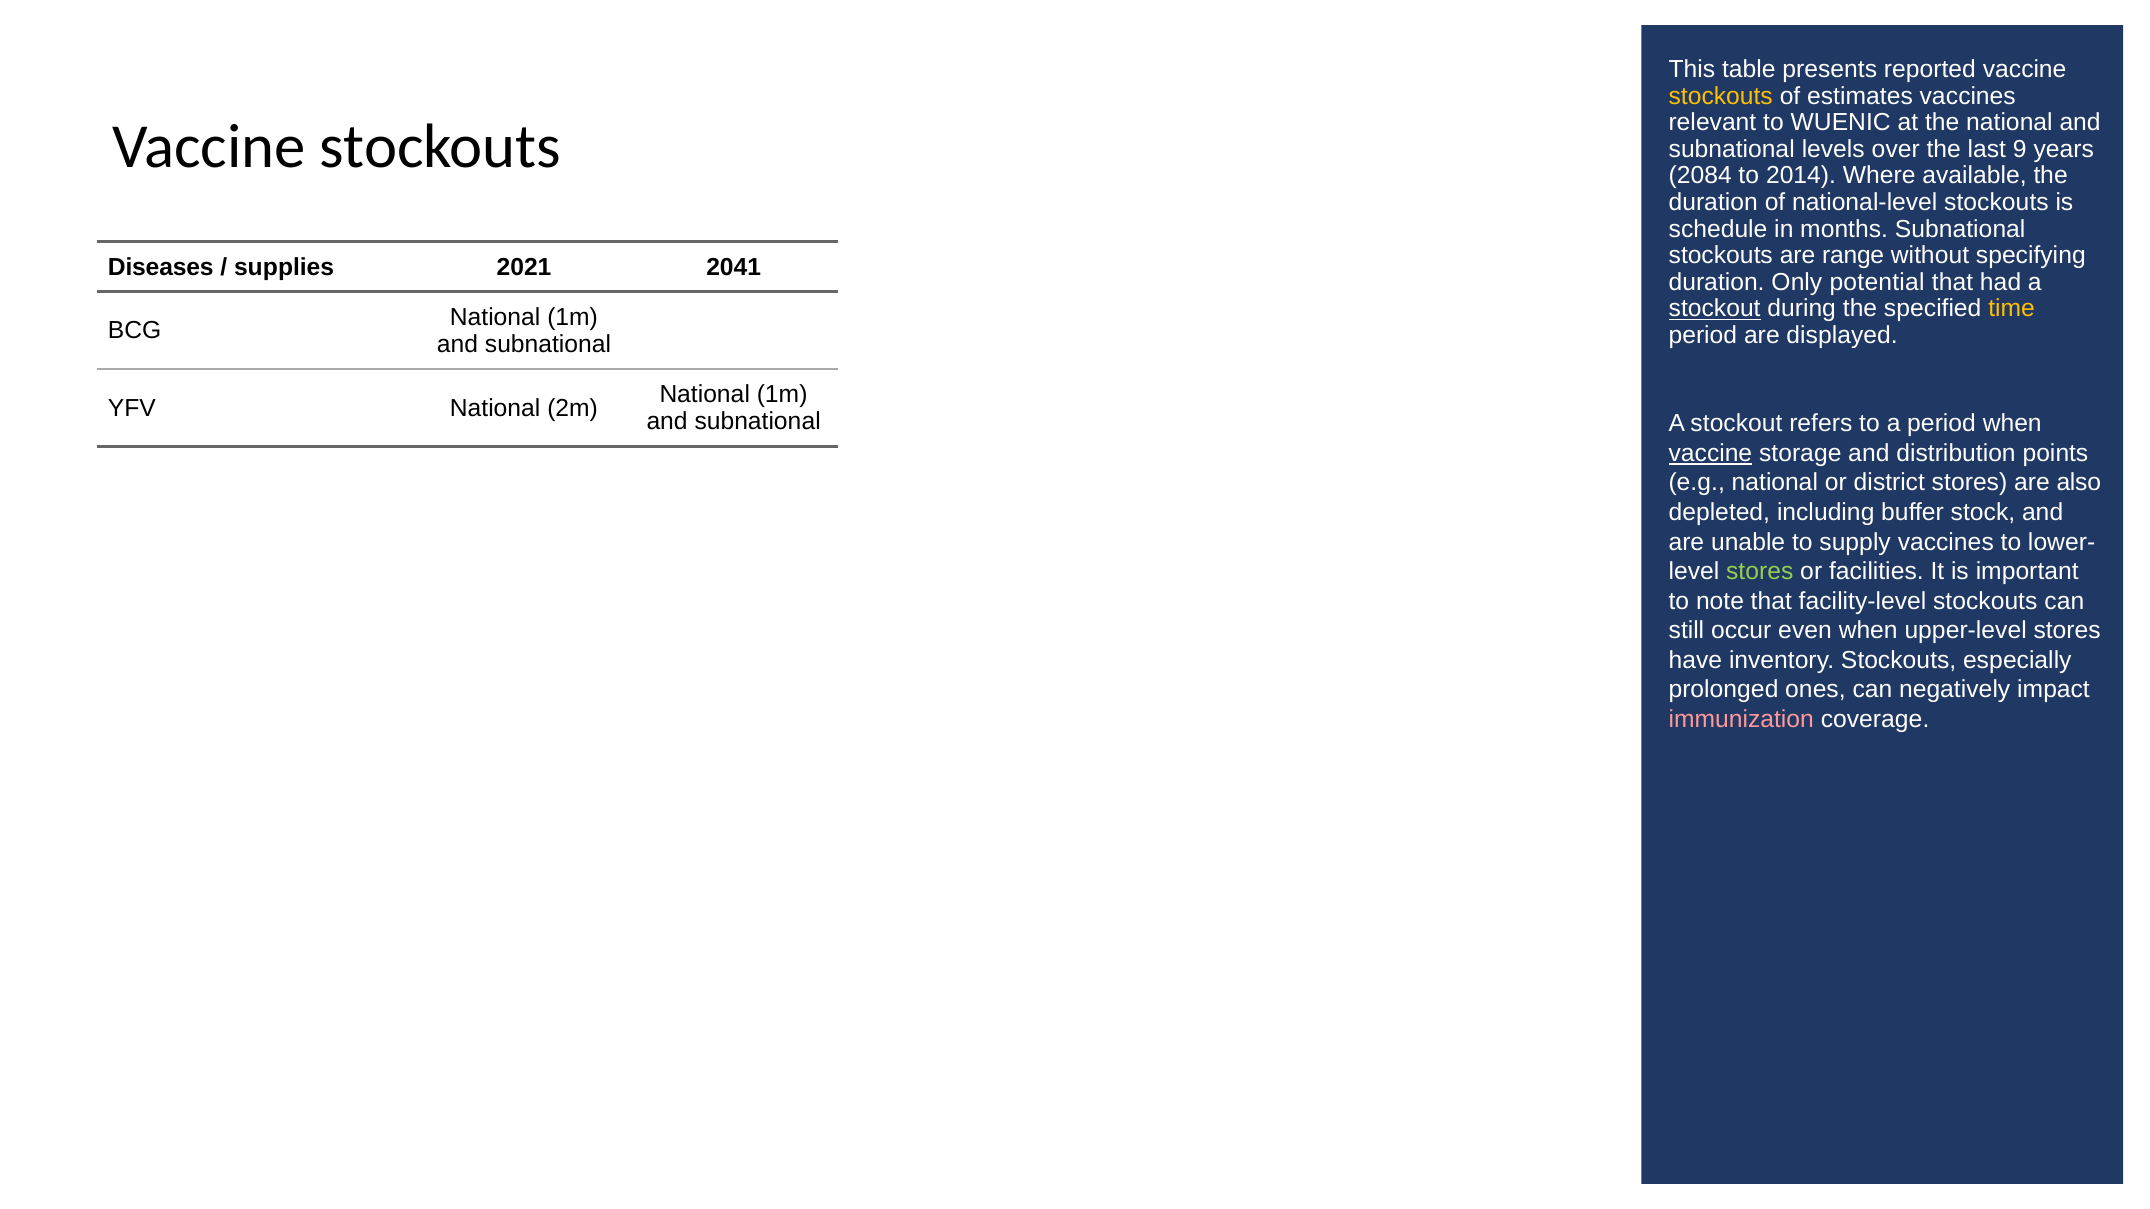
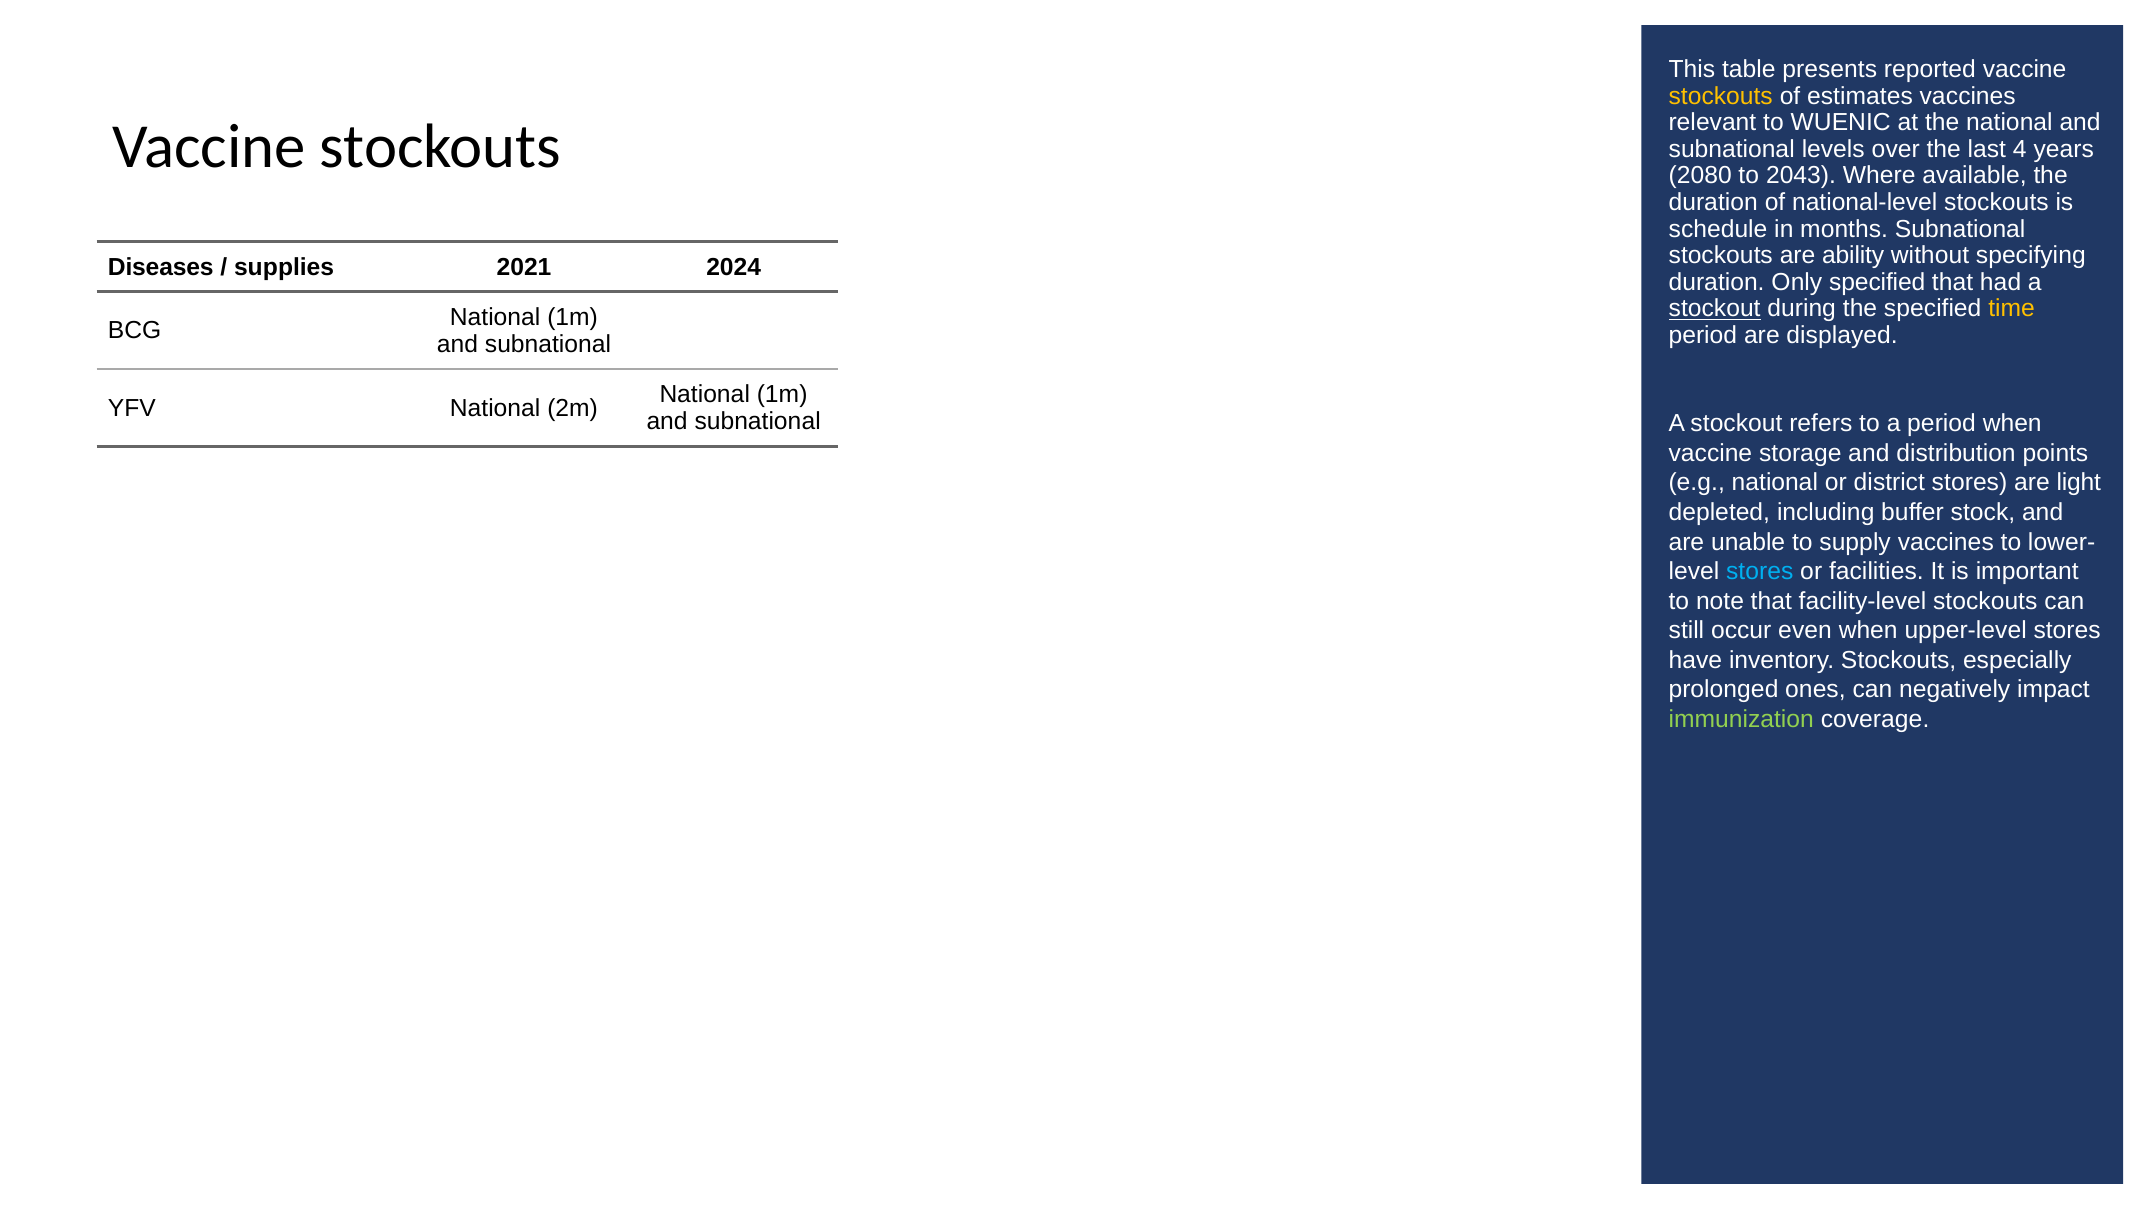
9: 9 -> 4 (2020, 149)
2084: 2084 -> 2080 (1700, 176)
2014: 2014 -> 2043 (1801, 176)
range: range -> ability (1853, 256)
2041: 2041 -> 2024 (734, 267)
Only potential: potential -> specified (1877, 282)
vaccine underline: present -> none (1710, 453)
also: also -> light (2079, 483)
stores colour: light green -> light blue (1760, 572)
immunization colour: pink -> light green (1741, 720)
